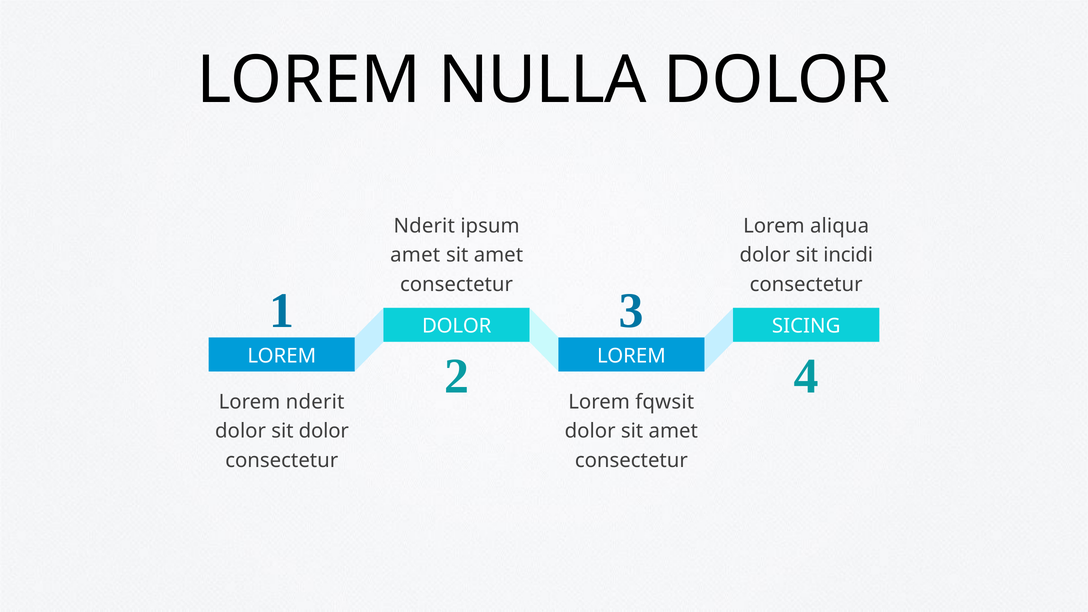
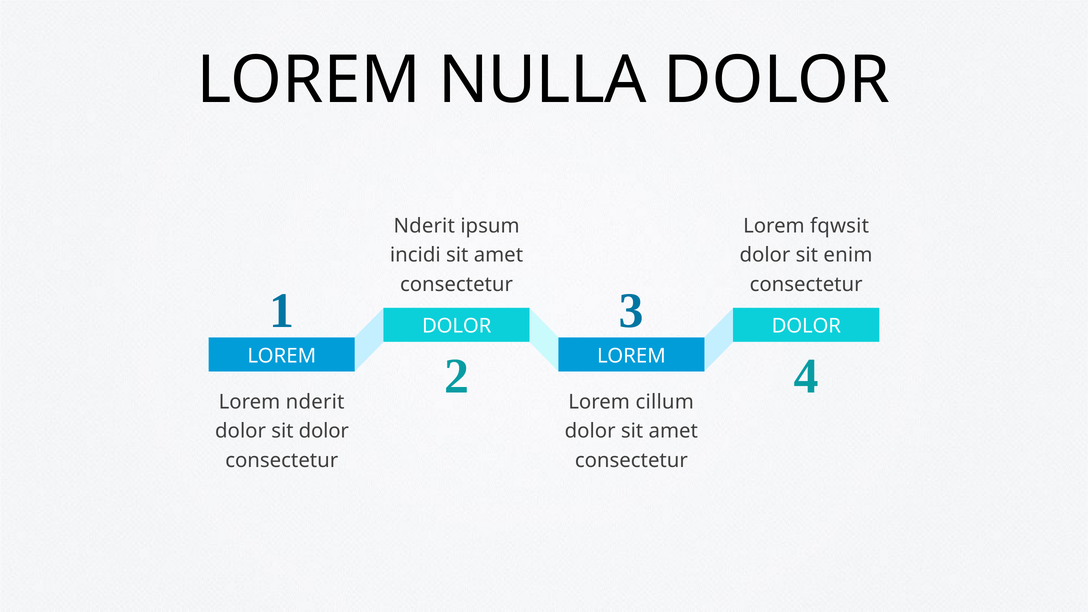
aliqua: aliqua -> fqwsit (840, 226)
amet: amet -> incidi (415, 255)
incidi: incidi -> enim (848, 255)
SICING: SICING -> DOLOR (806, 326)
fqwsit: fqwsit -> cillum (665, 402)
